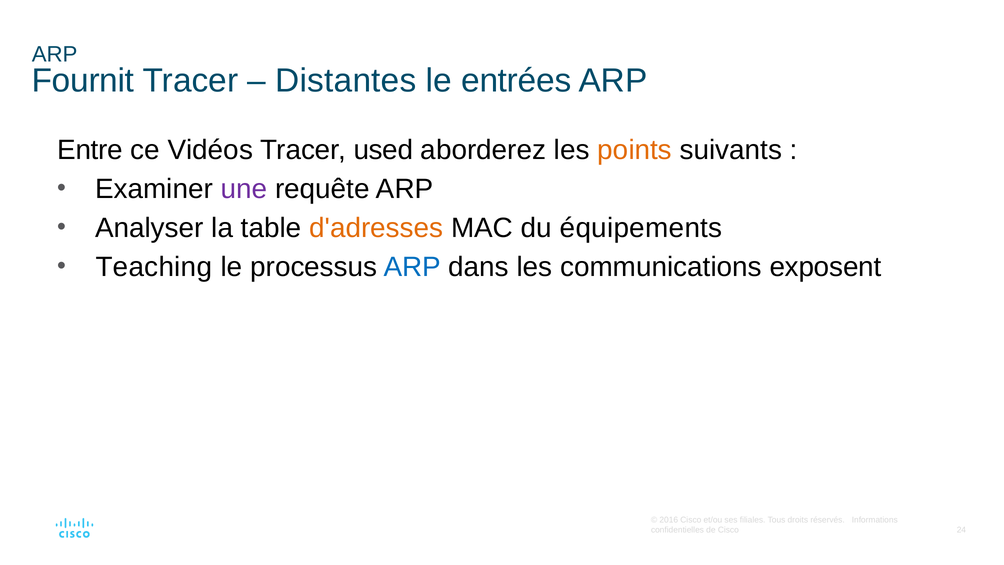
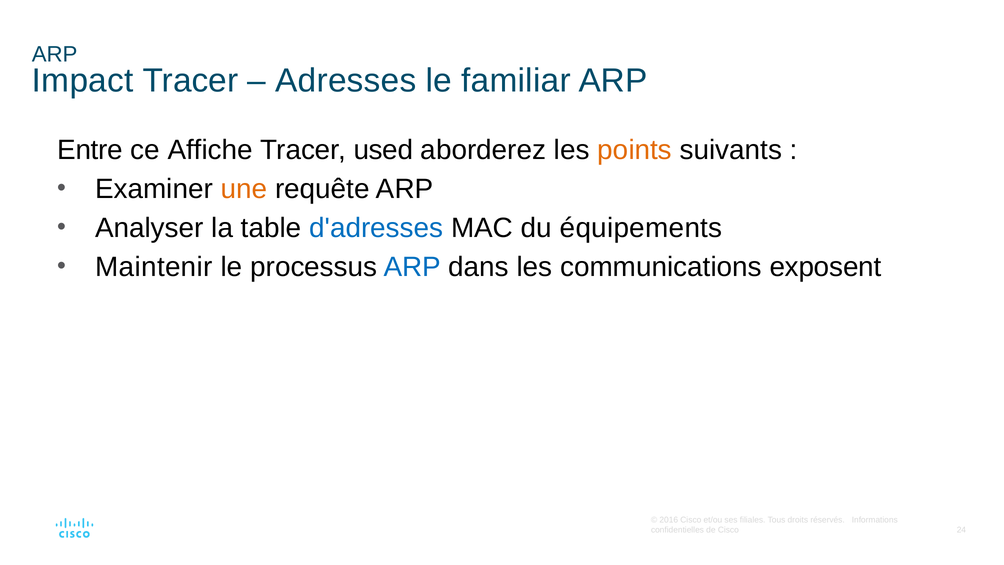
Fournit: Fournit -> Impact (83, 81)
Distantes: Distantes -> Adresses (346, 81)
entrées: entrées -> familiar (516, 81)
Vidéos: Vidéos -> Affiche (210, 150)
une colour: purple -> orange (244, 189)
d'adresses colour: orange -> blue (376, 228)
Teaching: Teaching -> Maintenir (154, 267)
